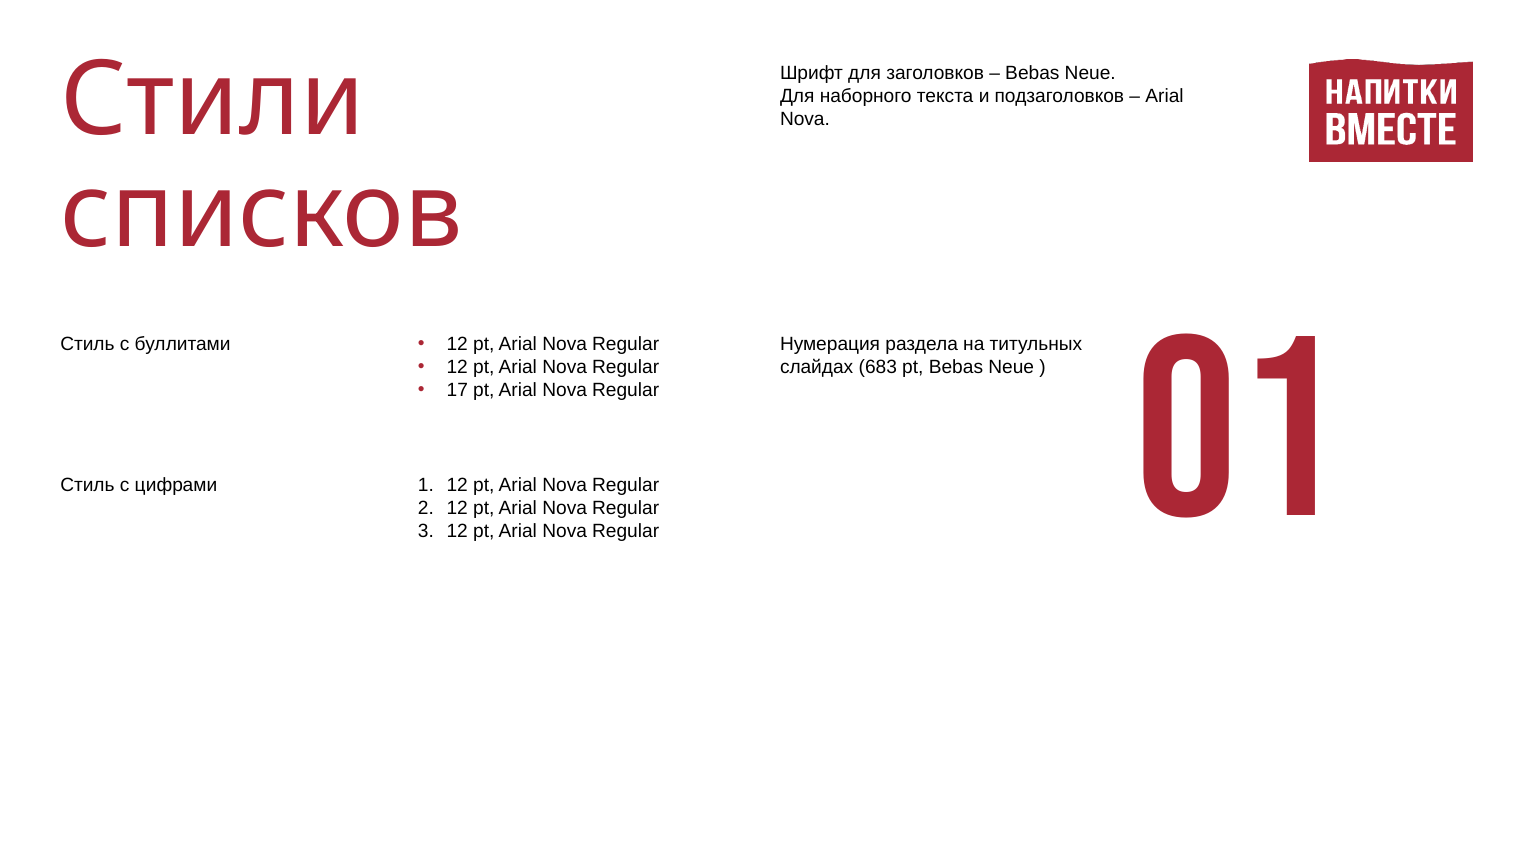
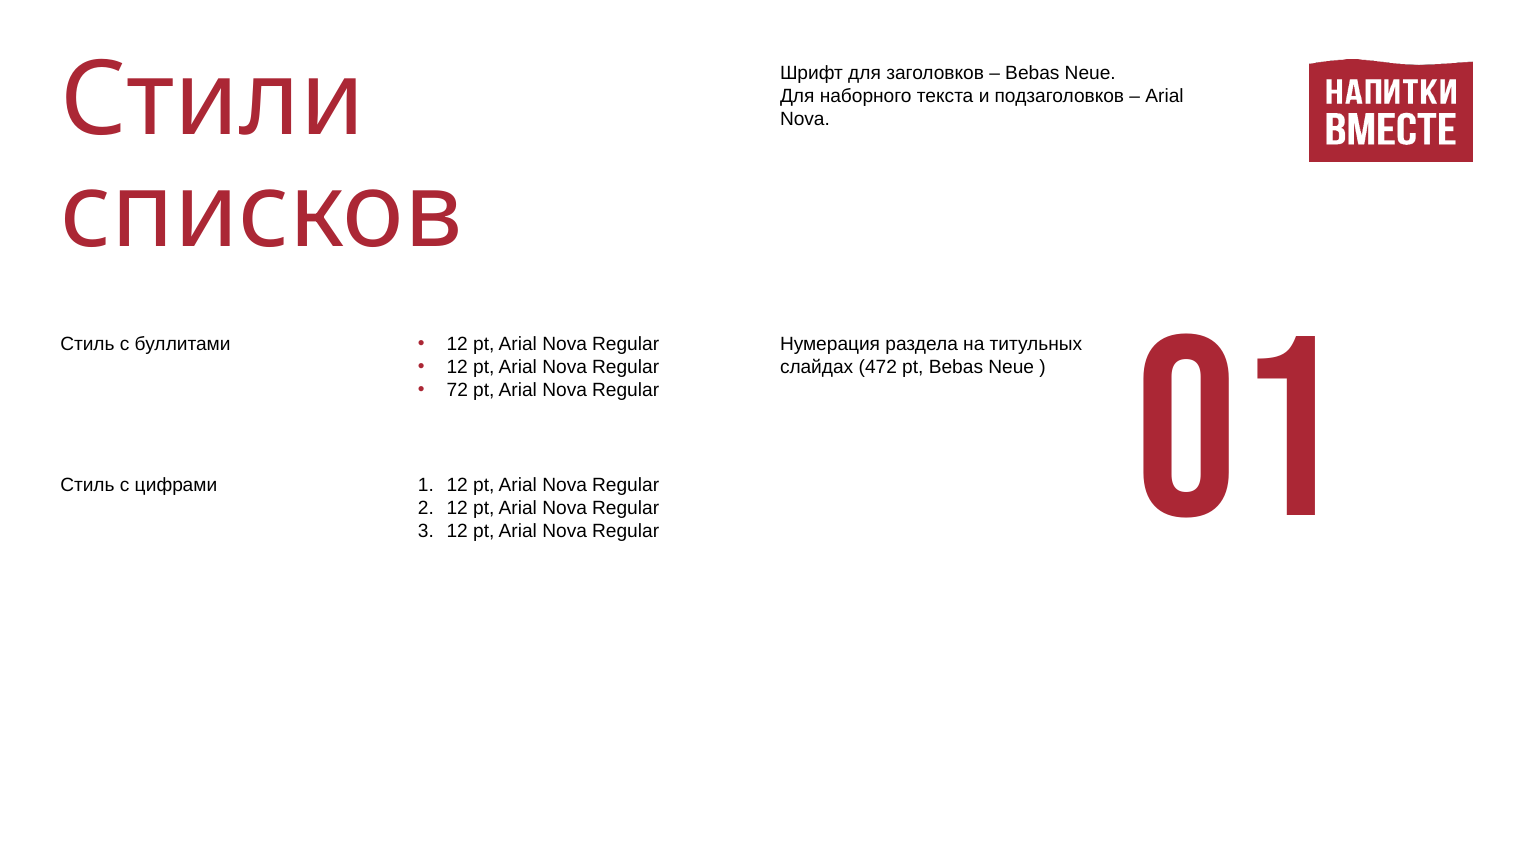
683: 683 -> 472 (878, 367)
17: 17 -> 72 (457, 390)
